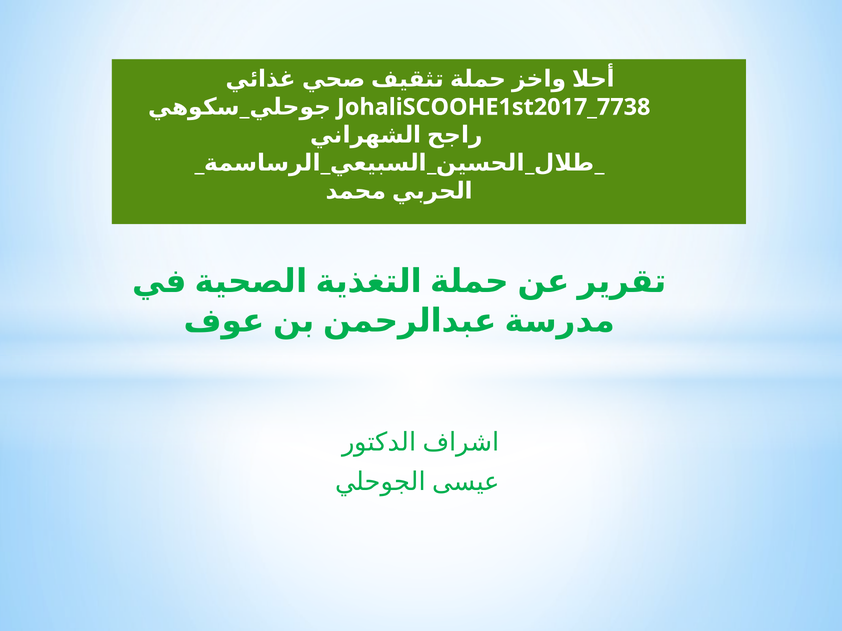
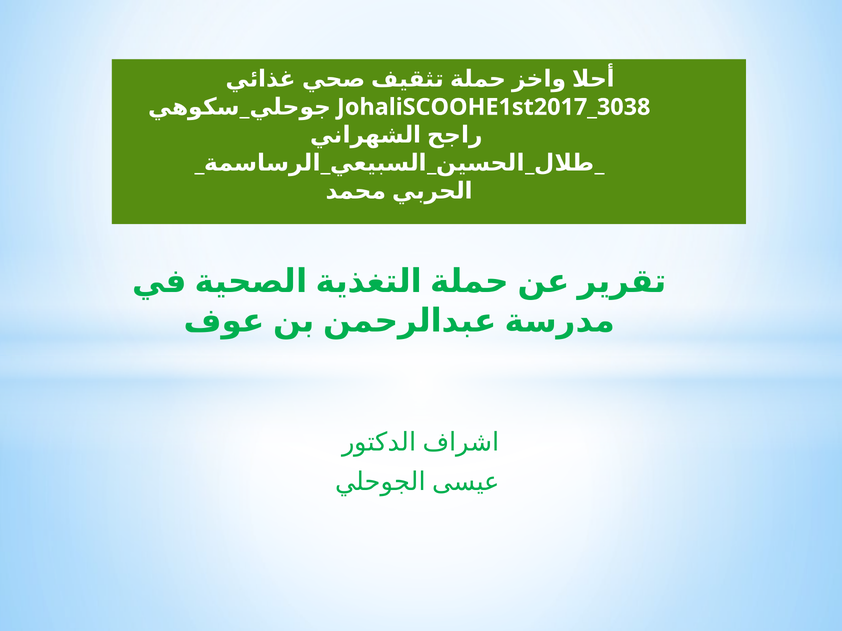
JohaliSCOOHE1st2017_7738: JohaliSCOOHE1st2017_7738 -> JohaliSCOOHE1st2017_3038 (494, 107)
